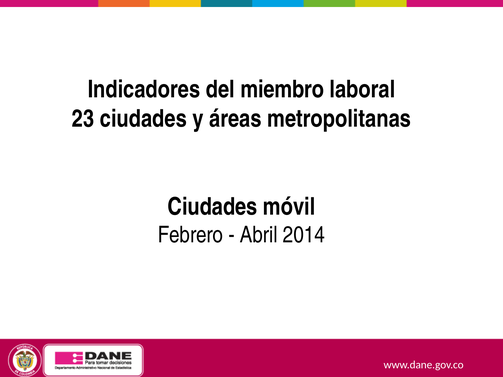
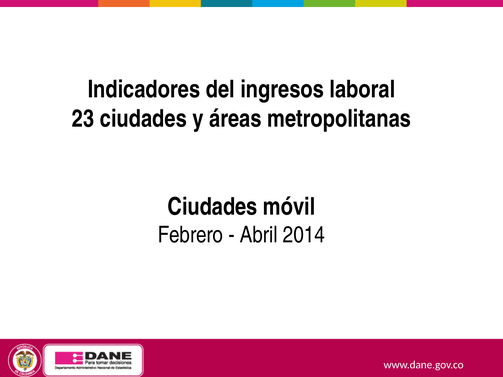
miembro: miembro -> ingresos (282, 89)
